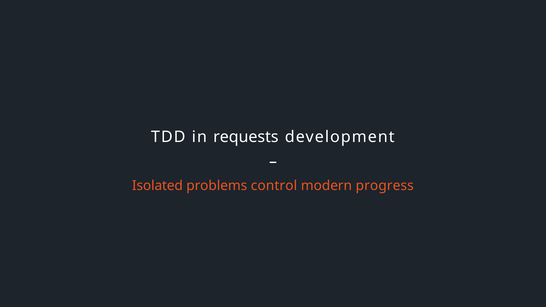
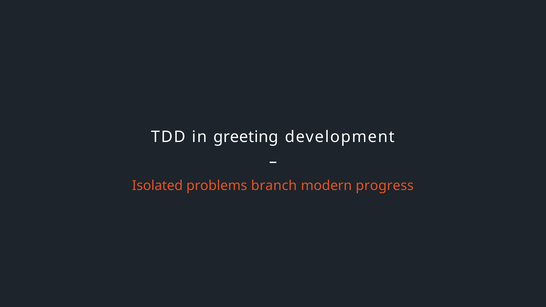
requests: requests -> greeting (246, 137)
control: control -> branch (274, 186)
